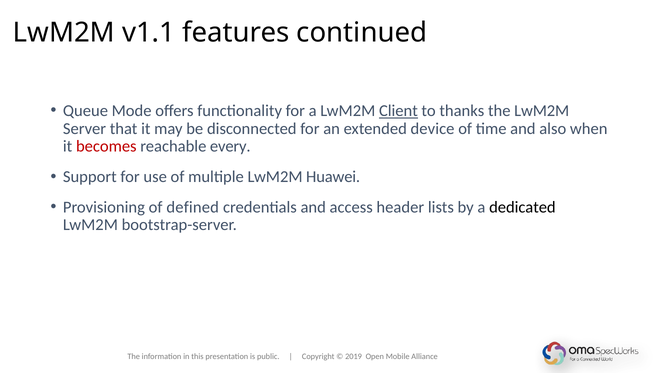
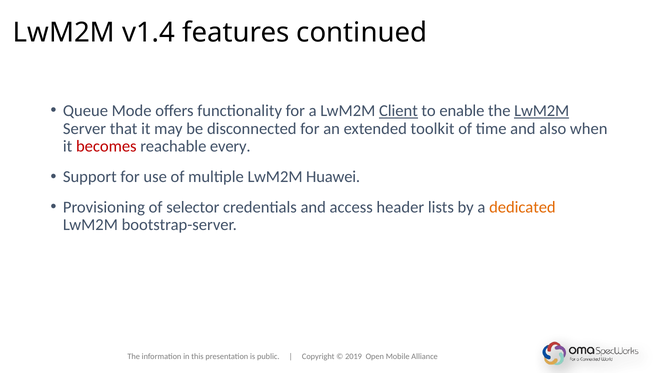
v1.1: v1.1 -> v1.4 (149, 32)
thanks: thanks -> enable (462, 111)
LwM2M underline: none -> present (542, 111)
device: device -> toolkit (433, 129)
defined: defined -> selector (193, 207)
dedicated colour: black -> orange (522, 207)
